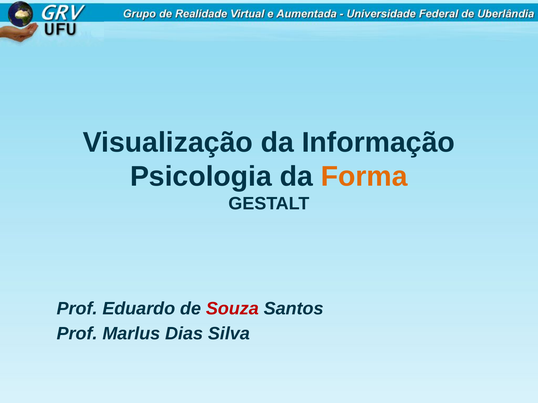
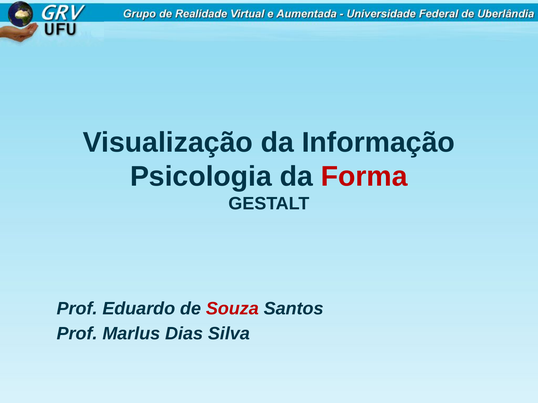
Forma colour: orange -> red (364, 177)
